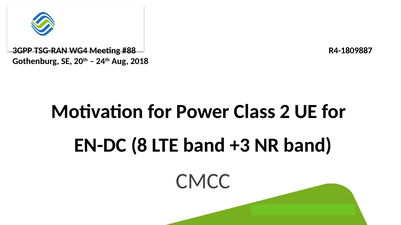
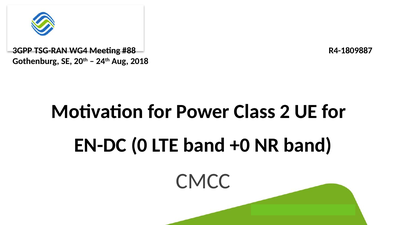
8: 8 -> 0 (139, 146)
+3: +3 -> +0 (240, 146)
